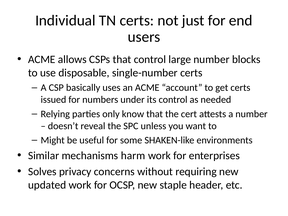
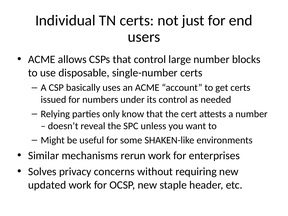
harm: harm -> rerun (133, 156)
